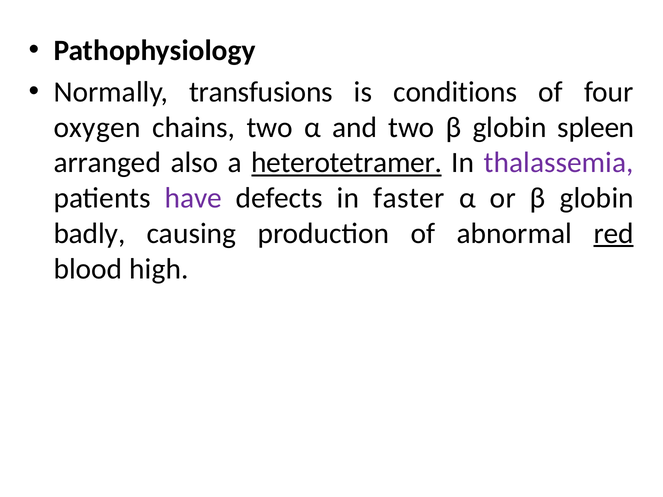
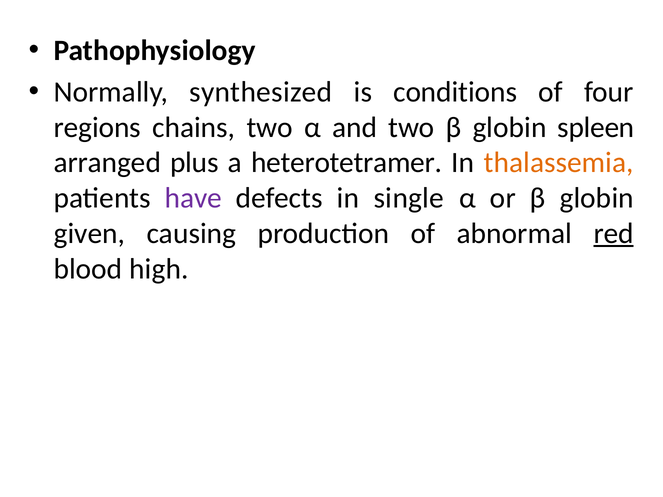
transfusions: transfusions -> synthesized (261, 92)
oxygen: oxygen -> regions (97, 127)
also: also -> plus (194, 163)
heterotetramer underline: present -> none (347, 163)
thalassemia colour: purple -> orange (559, 163)
faster: faster -> single (409, 198)
badly: badly -> given (89, 234)
